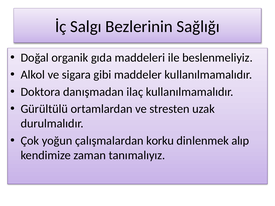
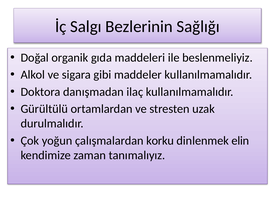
alıp: alıp -> elin (240, 141)
